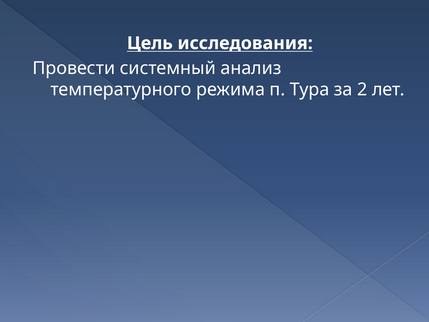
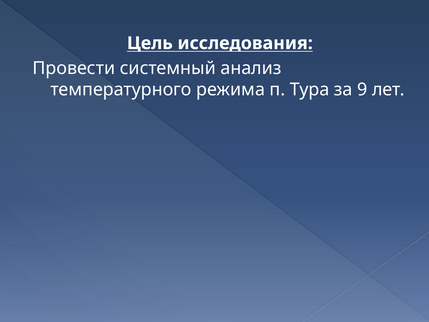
2: 2 -> 9 (362, 90)
